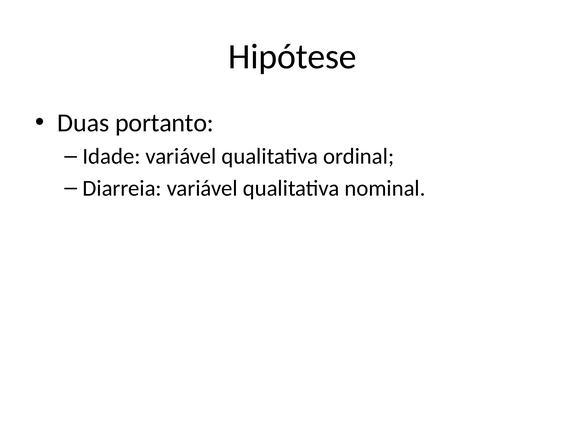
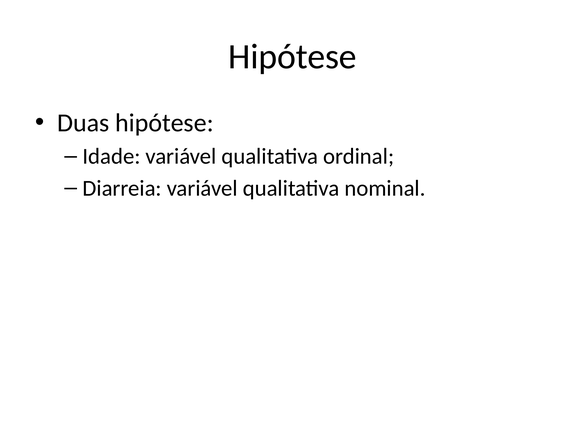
Duas portanto: portanto -> hipótese (164, 123)
